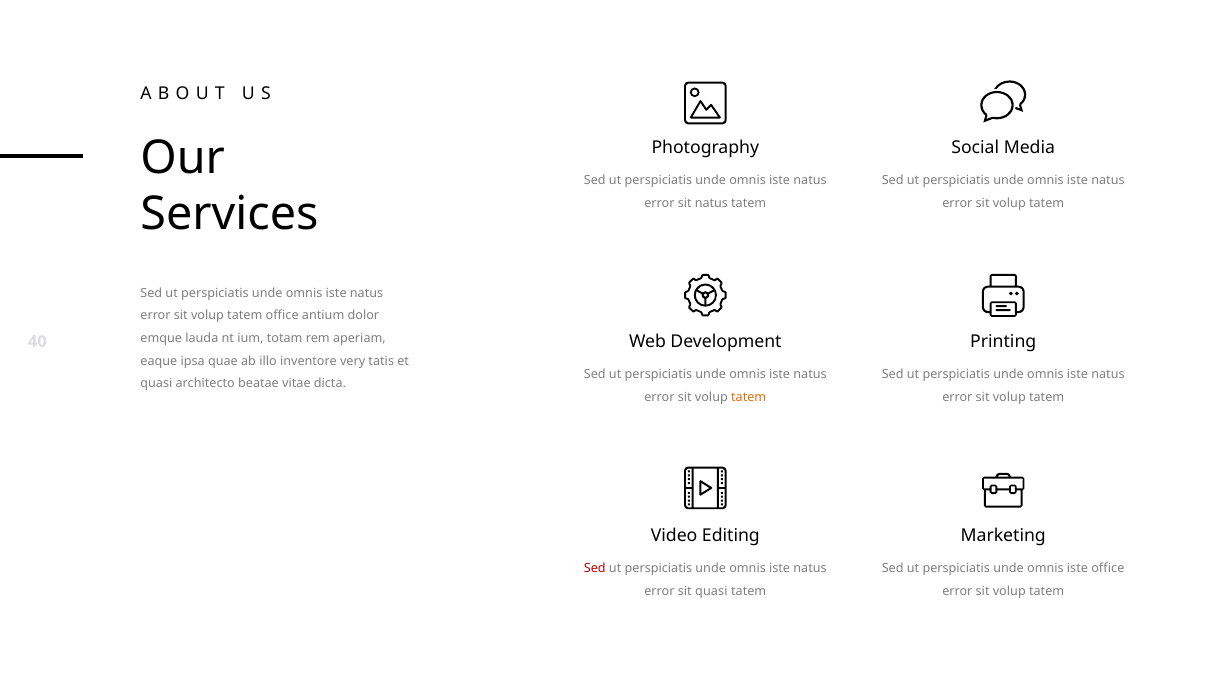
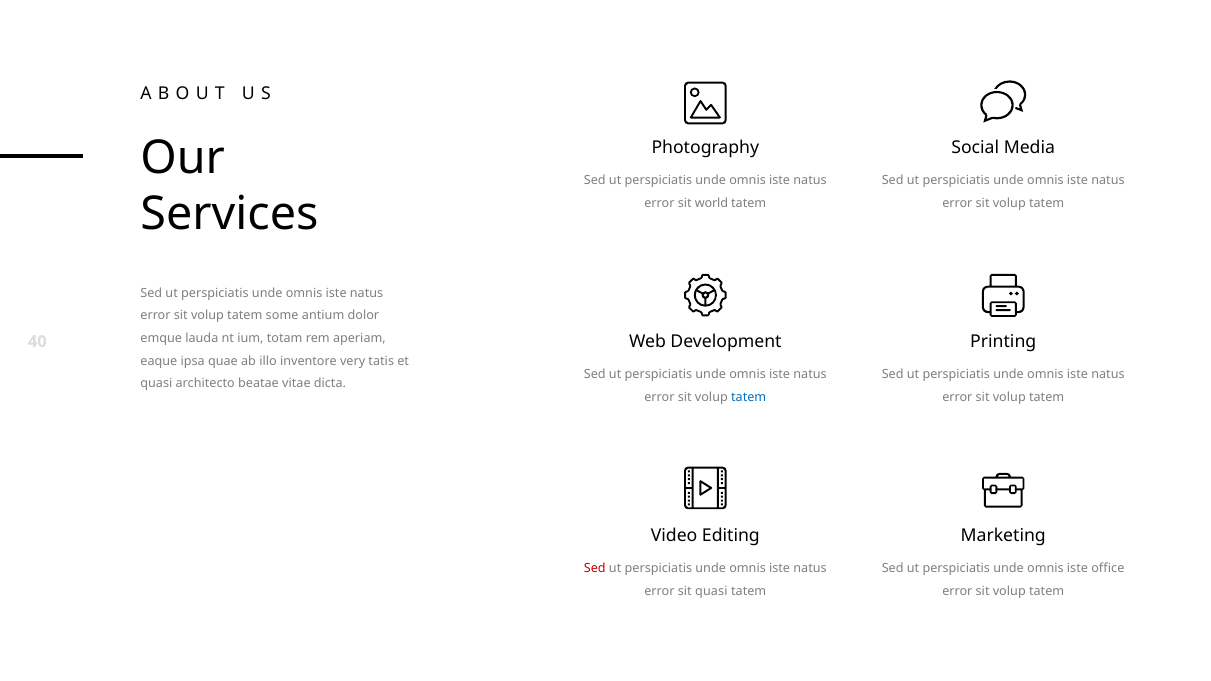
sit natus: natus -> world (712, 203)
tatem office: office -> some (282, 316)
tatem colour: orange -> blue (749, 397)
